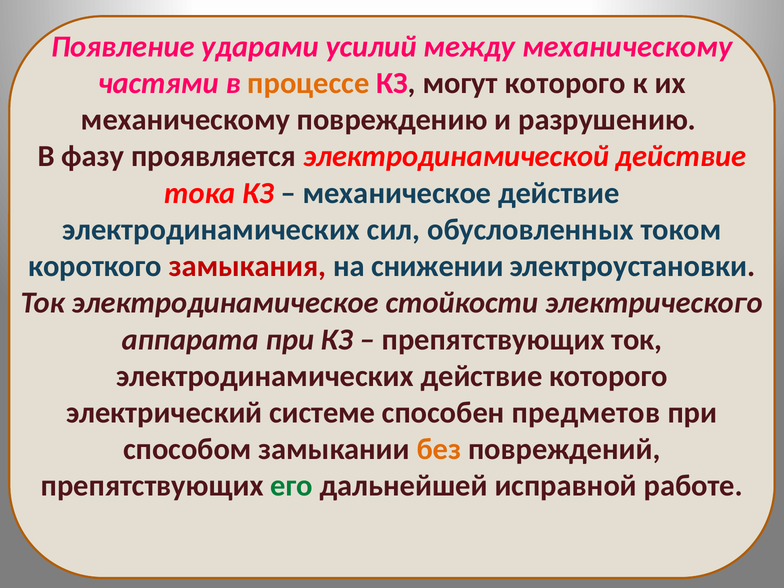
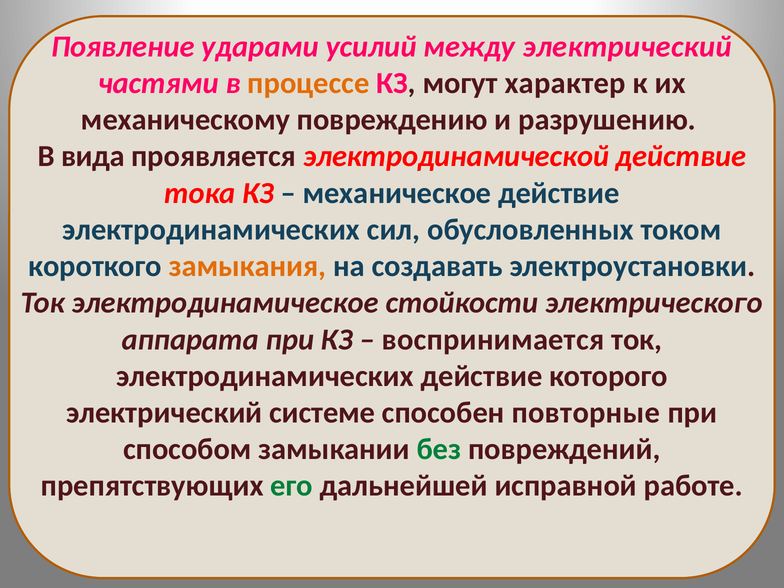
между механическому: механическому -> электрический (627, 47)
могут которого: которого -> характер (565, 83)
фазу: фазу -> вида (93, 156)
замыкания colour: red -> orange (247, 266)
снижении: снижении -> создавать (437, 266)
препятствующих: препятствующих -> воспринимается (493, 339)
предметов: предметов -> повторные (586, 413)
без colour: orange -> green (439, 449)
